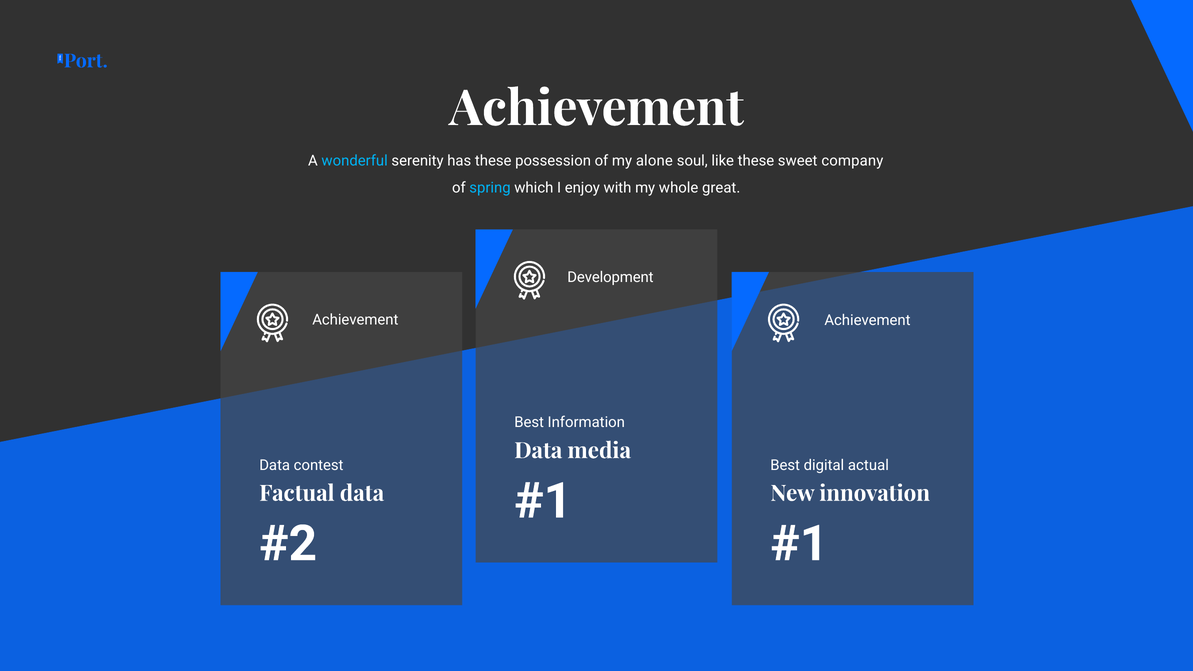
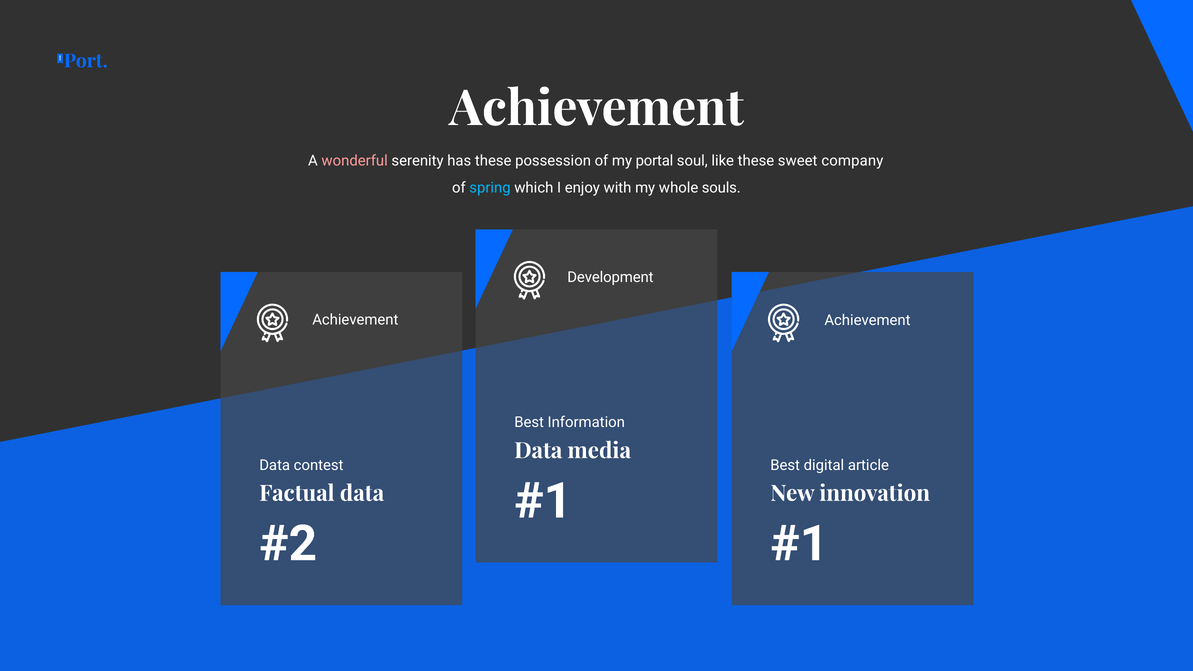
wonderful colour: light blue -> pink (355, 161)
alone: alone -> portal (654, 161)
great: great -> souls (721, 188)
actual: actual -> article (868, 465)
